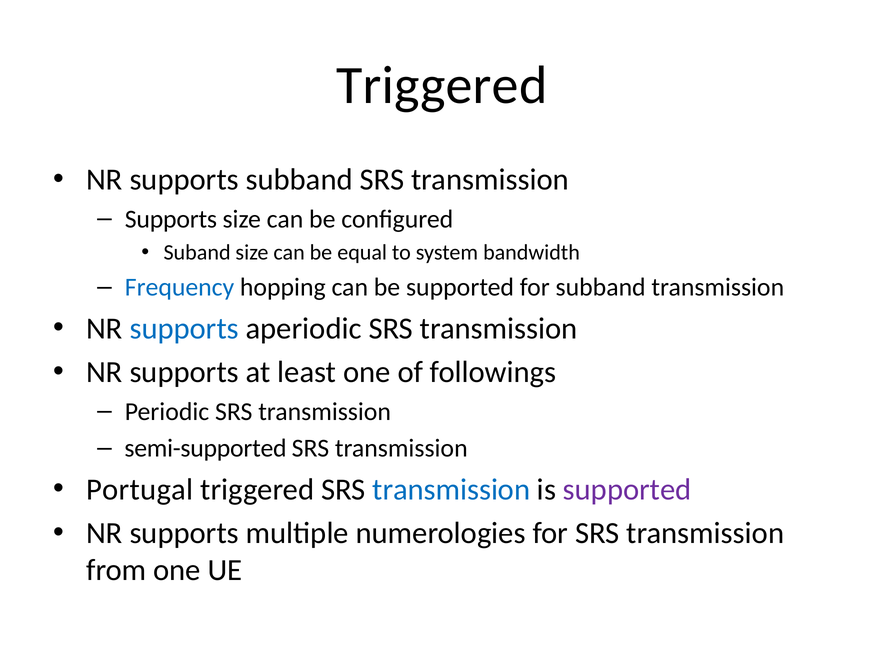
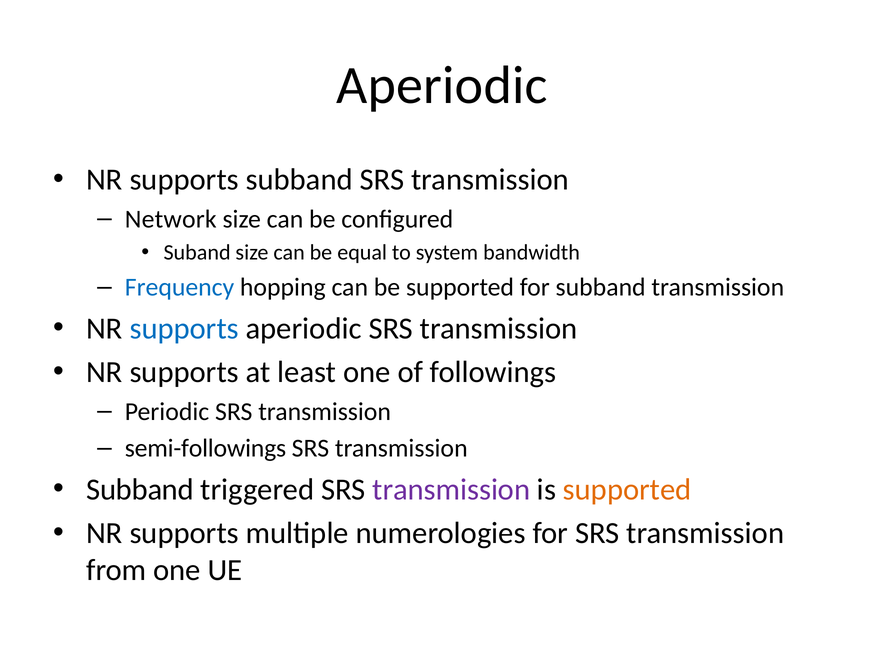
Triggered: Triggered -> Aperiodic (442, 86)
Supports: Supports -> Network (171, 219)
semi-supported: semi-supported -> semi-followings (206, 448)
Portugal: Portugal -> Subband (140, 490)
transmission colour: blue -> purple (451, 490)
supported colour: purple -> orange (627, 490)
